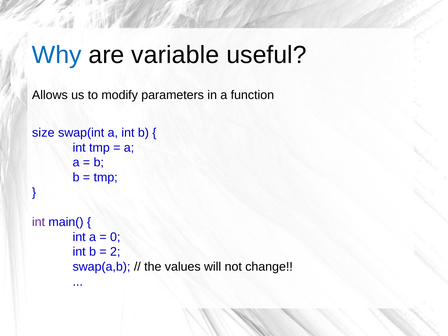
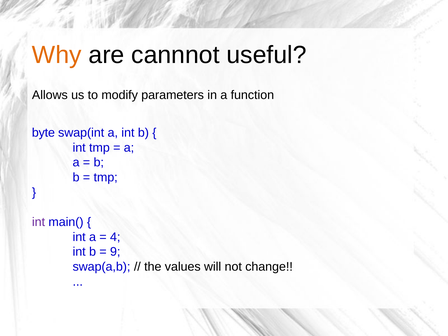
Why colour: blue -> orange (57, 55)
variable: variable -> cannnot (175, 55)
size: size -> byte (43, 133)
0: 0 -> 4 (115, 237)
2: 2 -> 9 (115, 252)
